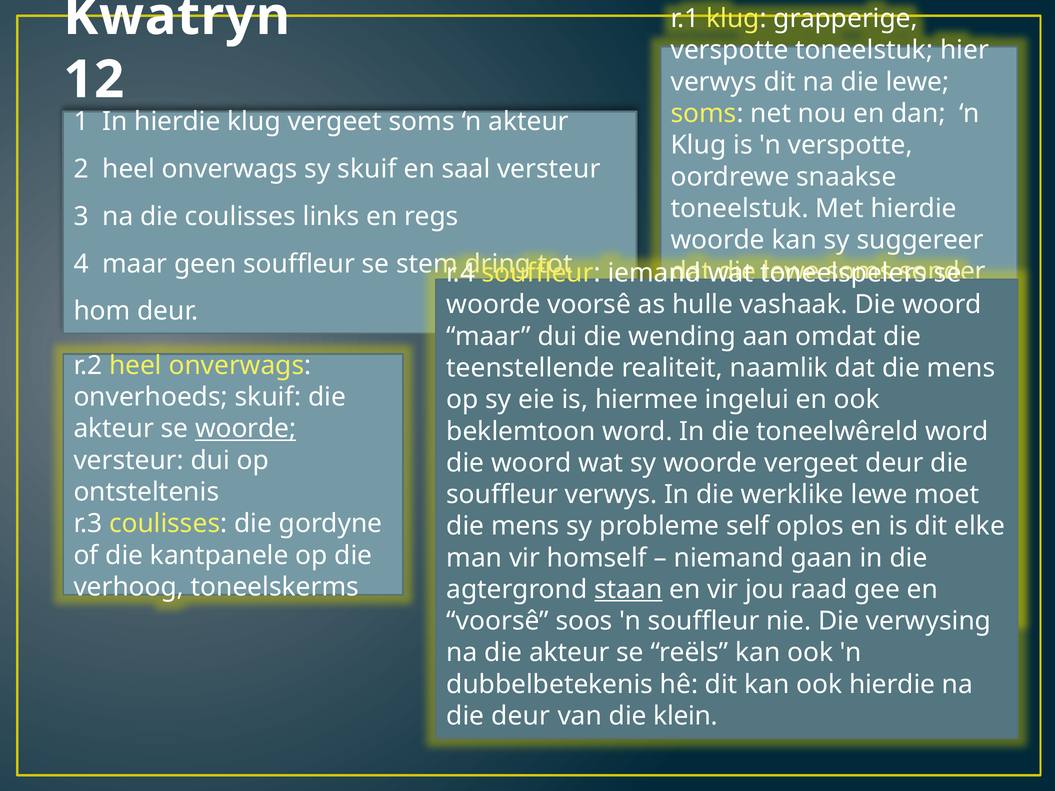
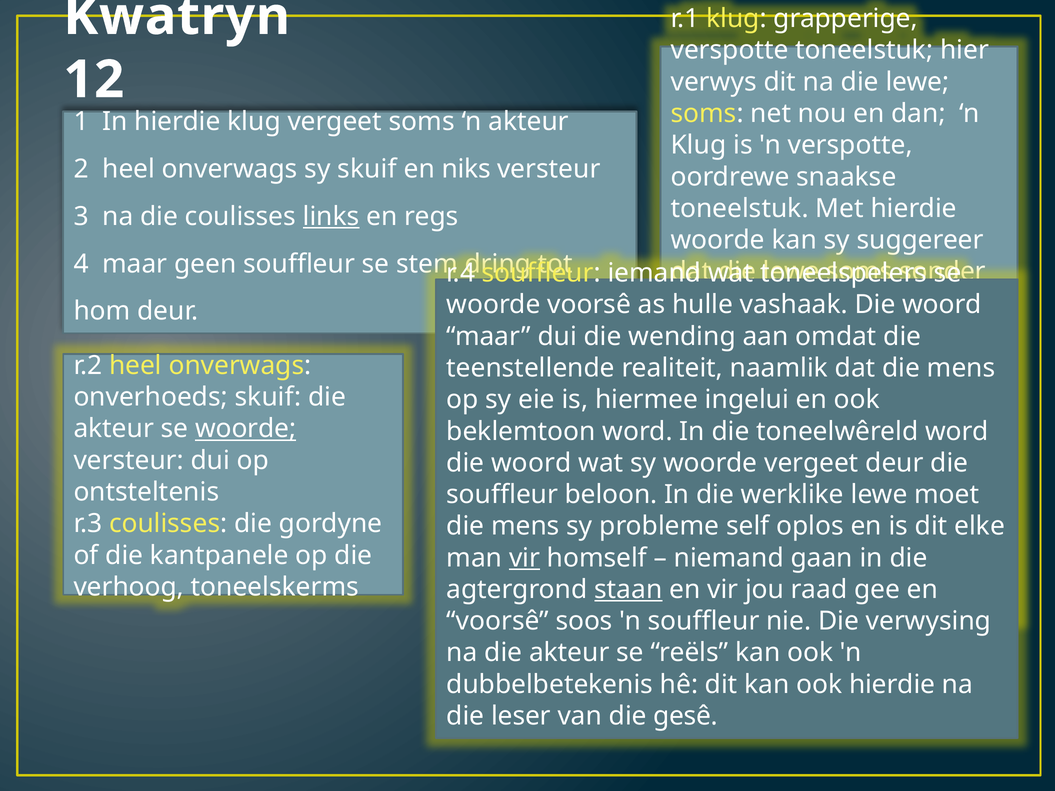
saal: saal -> niks (466, 169)
links underline: none -> present (331, 216)
souffleur verwys: verwys -> beloon (611, 495)
vir underline: none -> present (525, 558)
die deur: deur -> leser (521, 716)
klein: klein -> gesê (686, 716)
